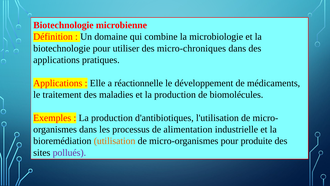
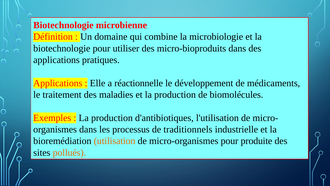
micro-chroniques: micro-chroniques -> micro-bioproduits (192, 48)
alimentation: alimentation -> traditionnels (188, 129)
pollués colour: purple -> orange (69, 152)
